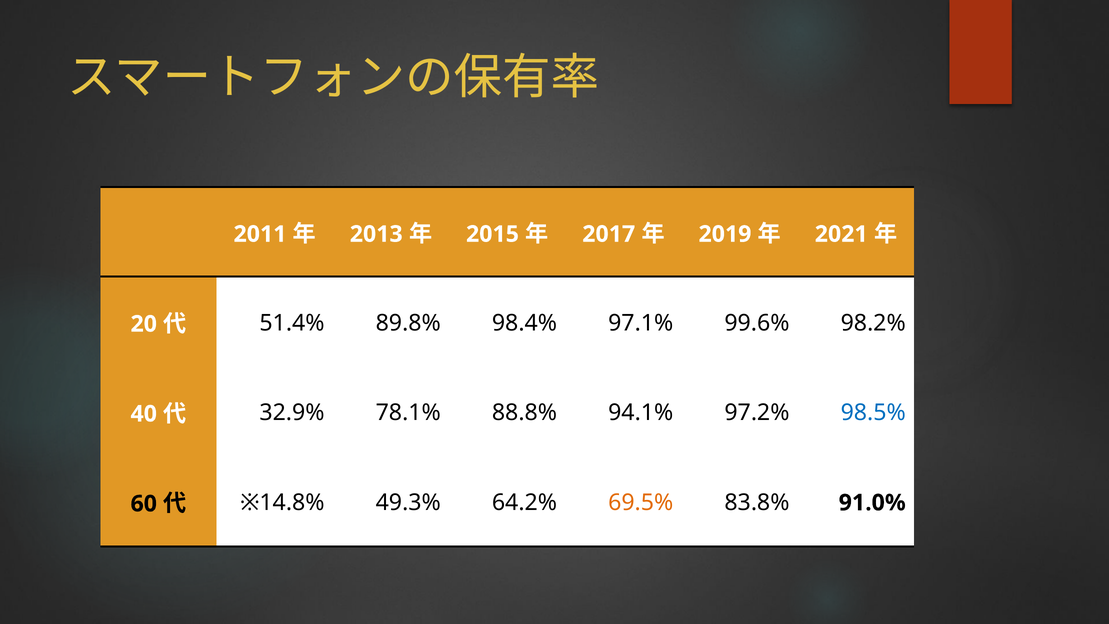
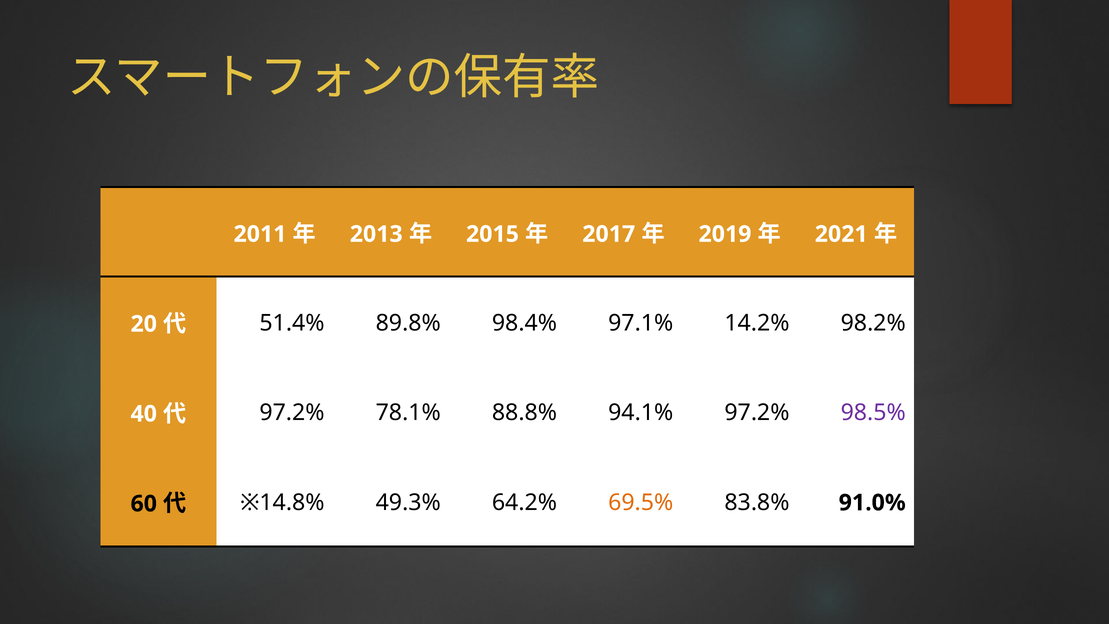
99.6%: 99.6% -> 14.2% (757, 323)
32.9%: 32.9% -> 97.2% (292, 413)
98.5% colour: blue -> purple (873, 413)
